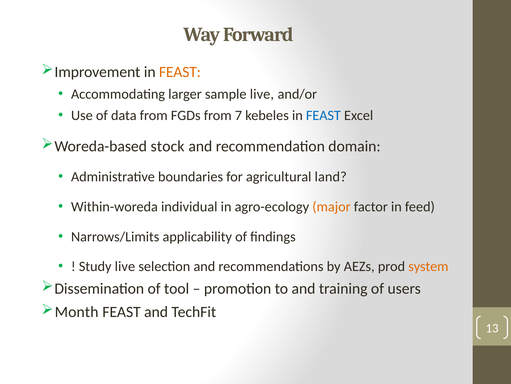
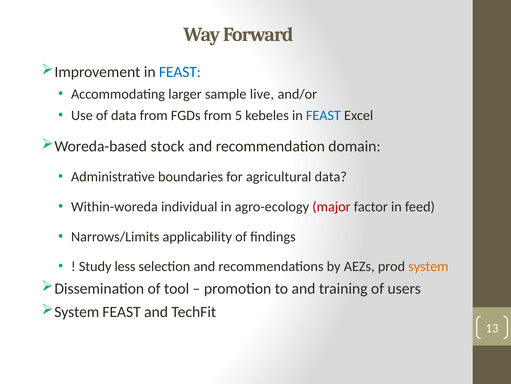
FEAST colour: orange -> blue (180, 72)
7: 7 -> 5 (238, 115)
agricultural land: land -> data (331, 177)
major colour: orange -> red (331, 206)
Study live: live -> less (125, 266)
Month: Month -> System (77, 311)
